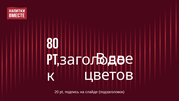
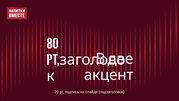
цветов: цветов -> акцент (109, 75)
